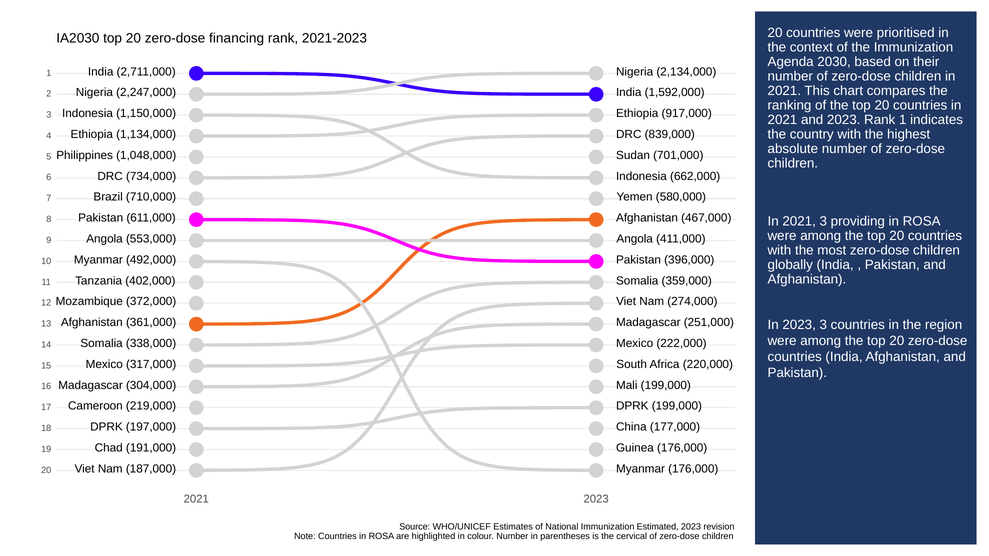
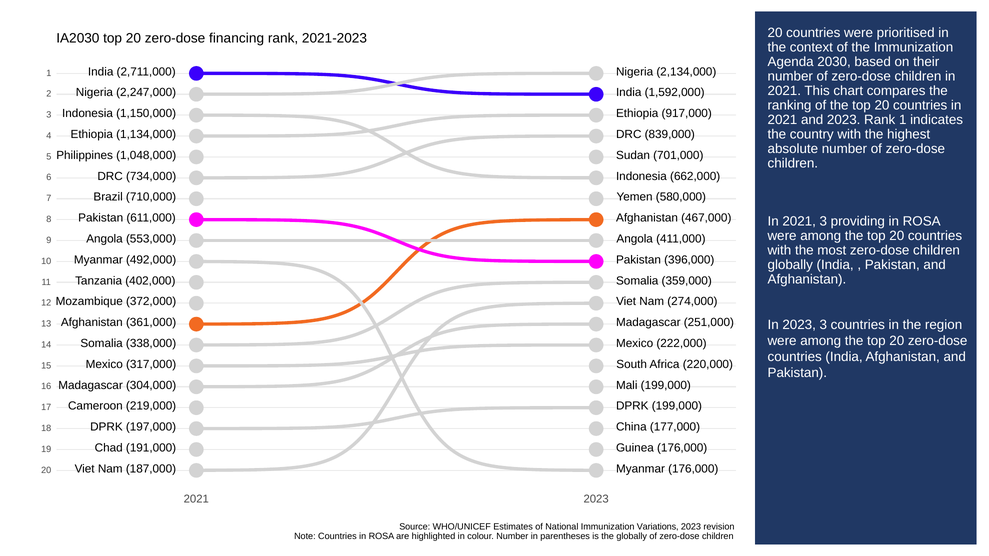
Estimated: Estimated -> Variations (658, 527)
the cervical: cervical -> globally (632, 537)
